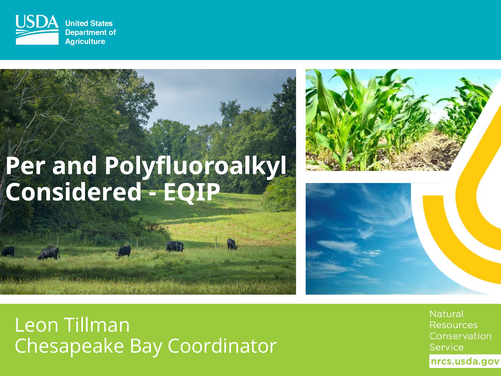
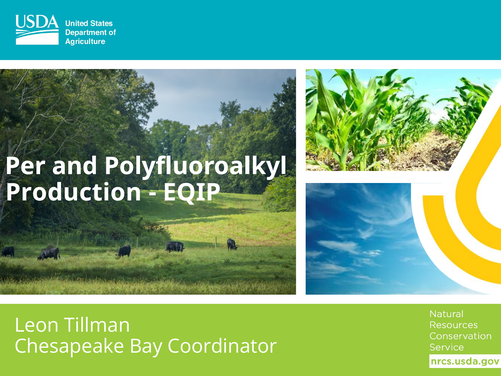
Considered: Considered -> Production (73, 192)
